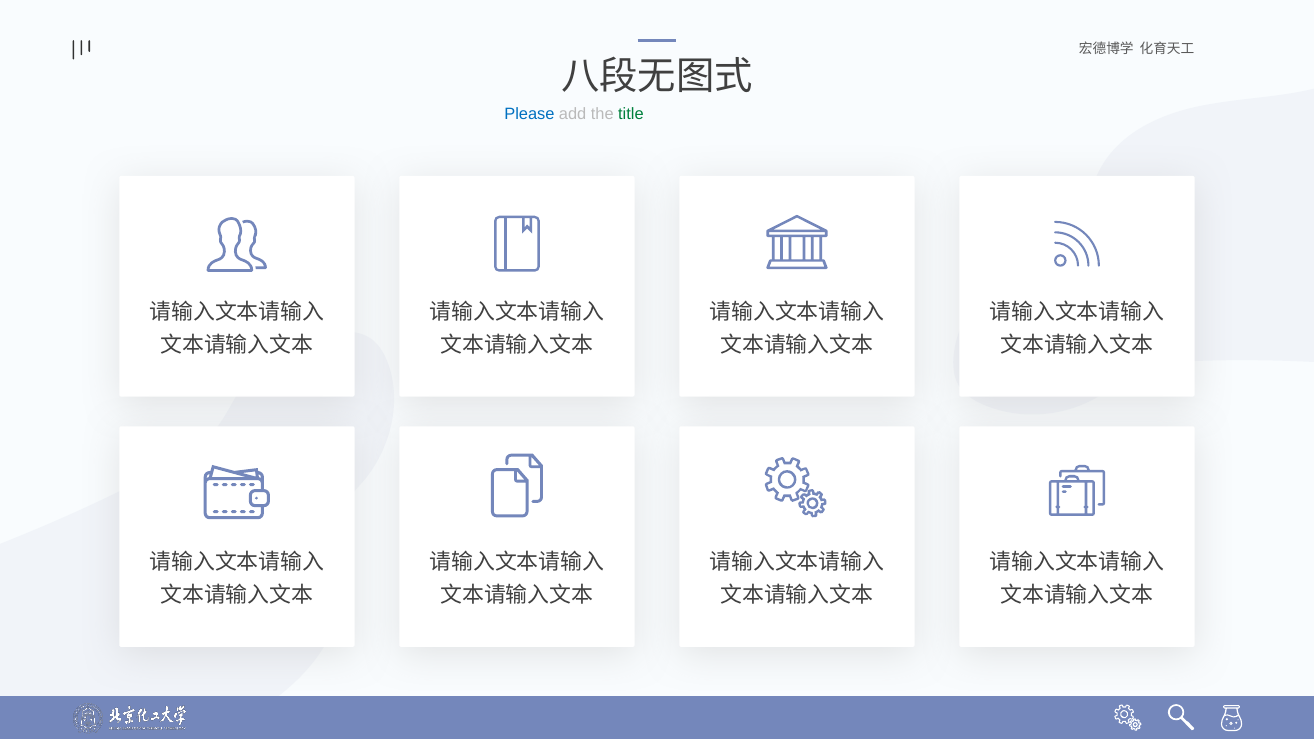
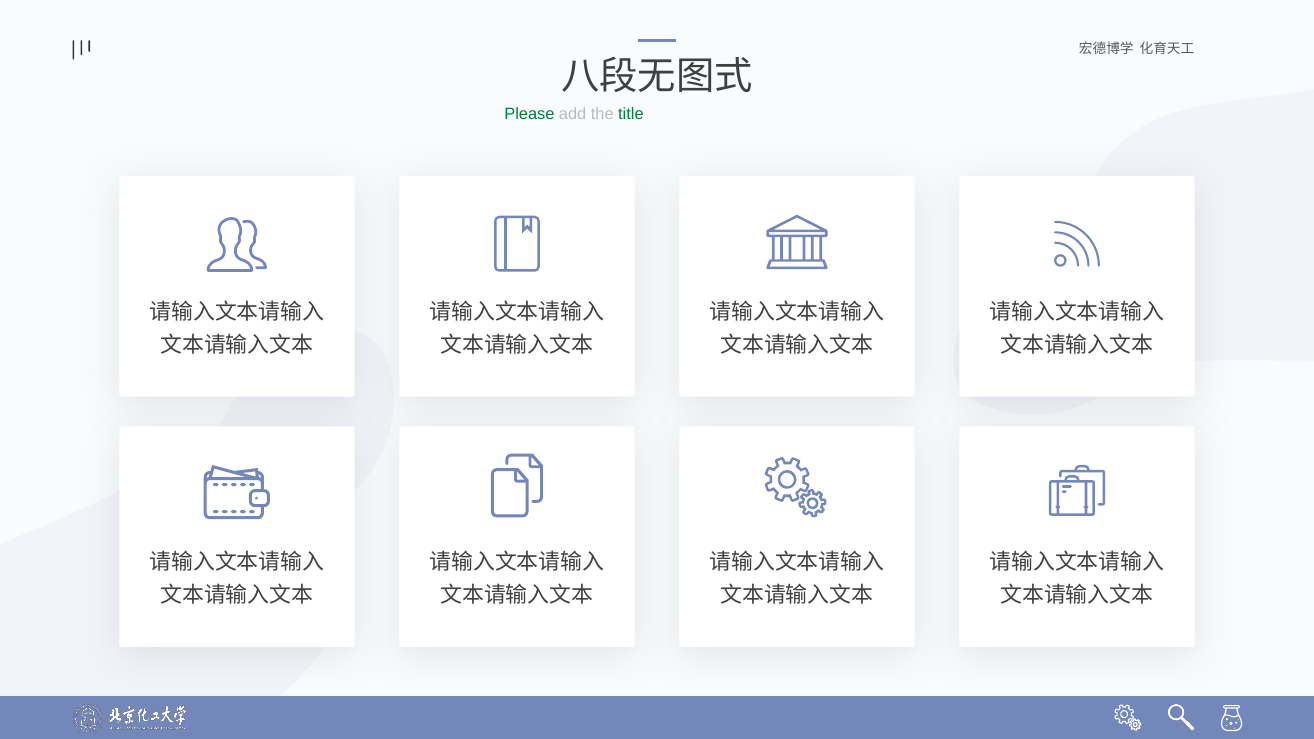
Please colour: blue -> green (529, 114)
